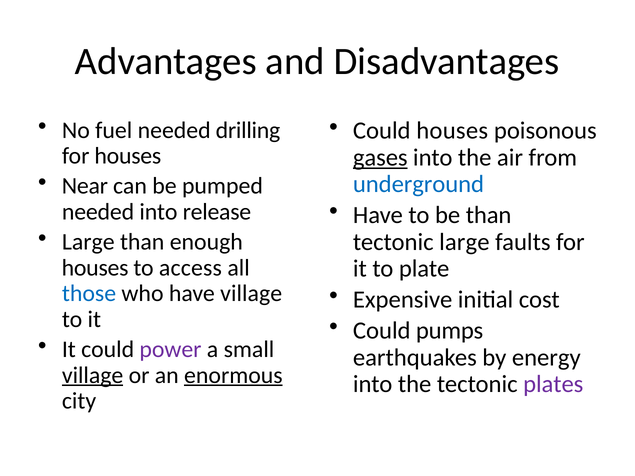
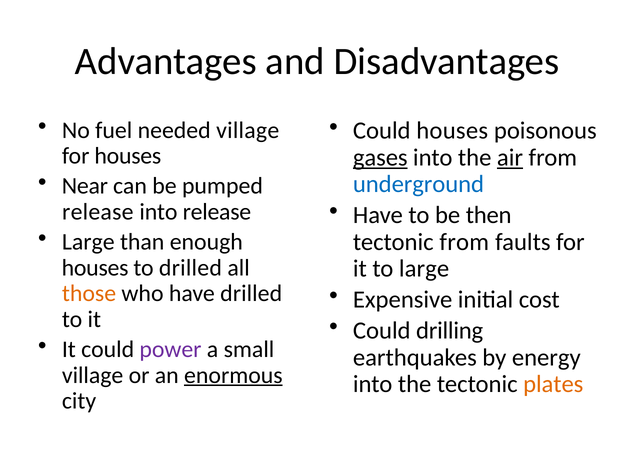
needed drilling: drilling -> village (248, 130)
air underline: none -> present (510, 158)
be than: than -> then (489, 215)
needed: needed -> release (98, 212)
tectonic large: large -> from (464, 242)
to access: access -> drilled (190, 268)
to plate: plate -> large (424, 269)
those colour: blue -> orange (89, 294)
have village: village -> drilled (251, 294)
pumps: pumps -> drilling (450, 331)
village underline: present -> none (93, 375)
plates colour: purple -> orange (553, 384)
